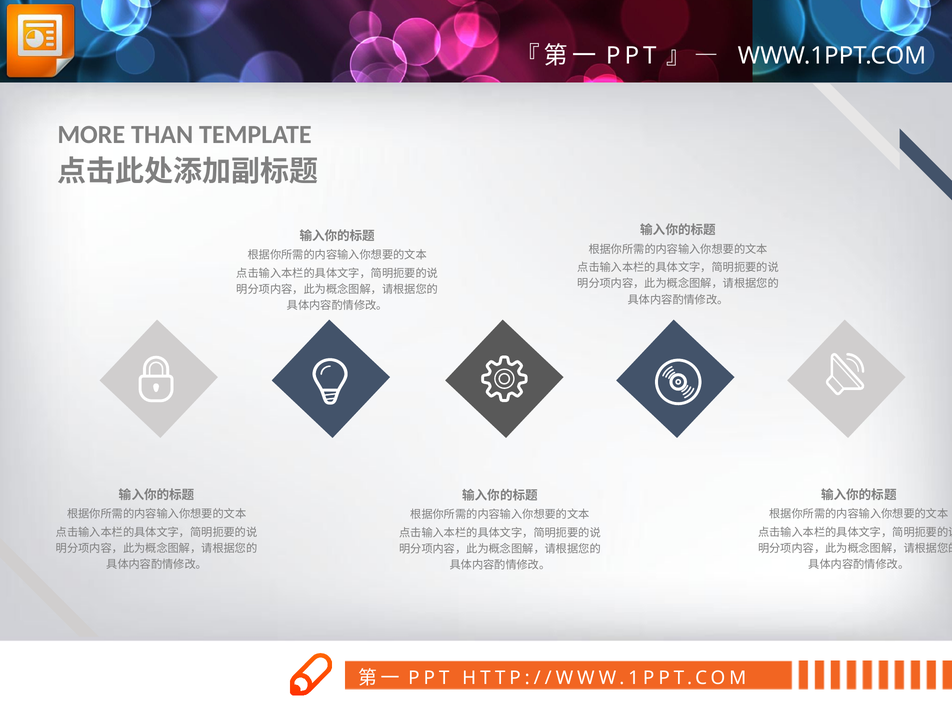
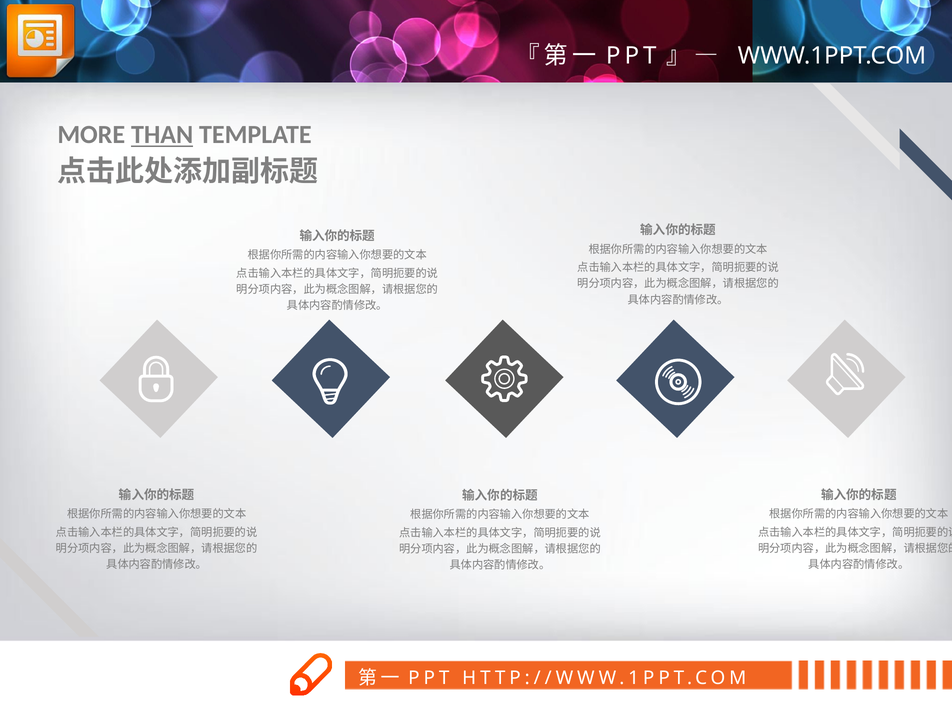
THAN underline: none -> present (162, 135)
